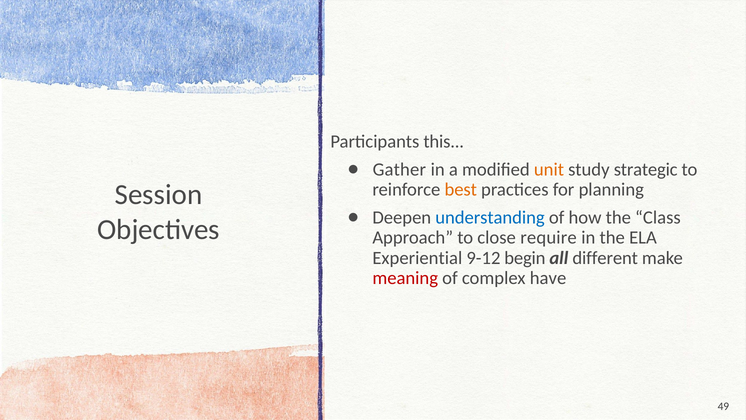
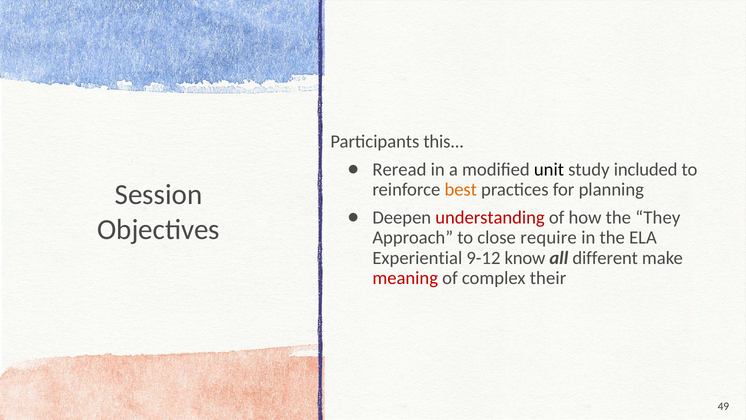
Gather: Gather -> Reread (399, 169)
unit colour: orange -> black (549, 169)
strategic: strategic -> included (646, 169)
understanding colour: blue -> red (490, 217)
Class: Class -> They (658, 217)
begin: begin -> know (525, 258)
have: have -> their (548, 278)
